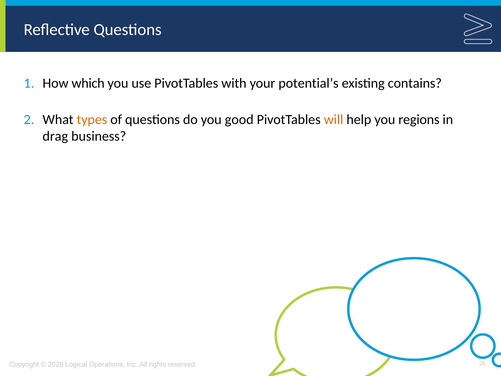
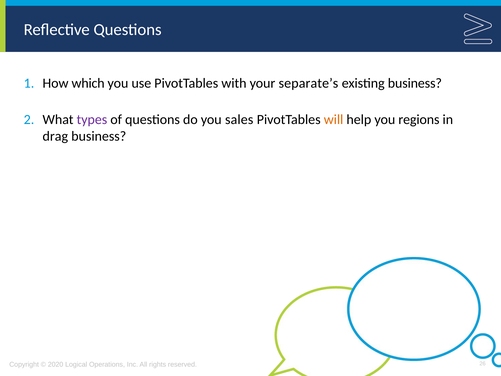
potential’s: potential’s -> separate’s (308, 83)
existing contains: contains -> business (415, 83)
types colour: orange -> purple (92, 119)
good: good -> sales (239, 119)
